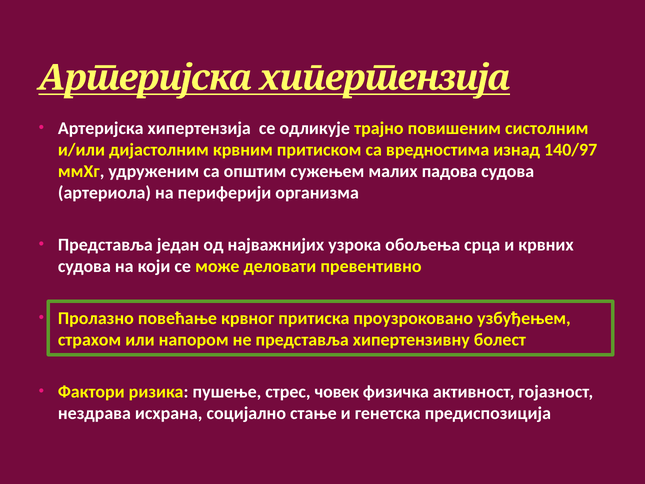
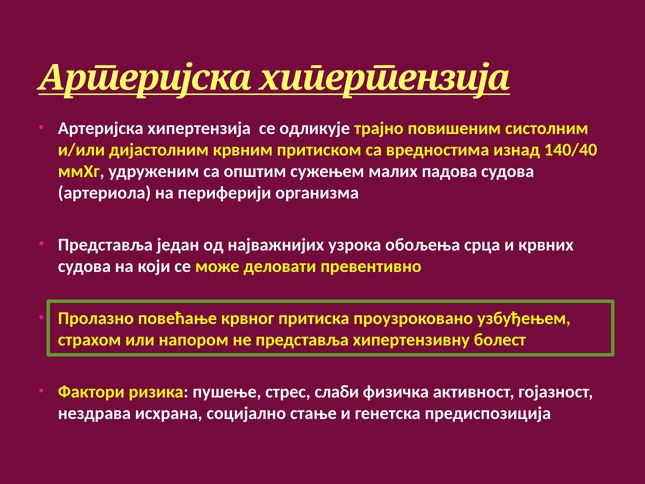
140/97: 140/97 -> 140/40 (571, 150)
човек: човек -> слаби (337, 392)
